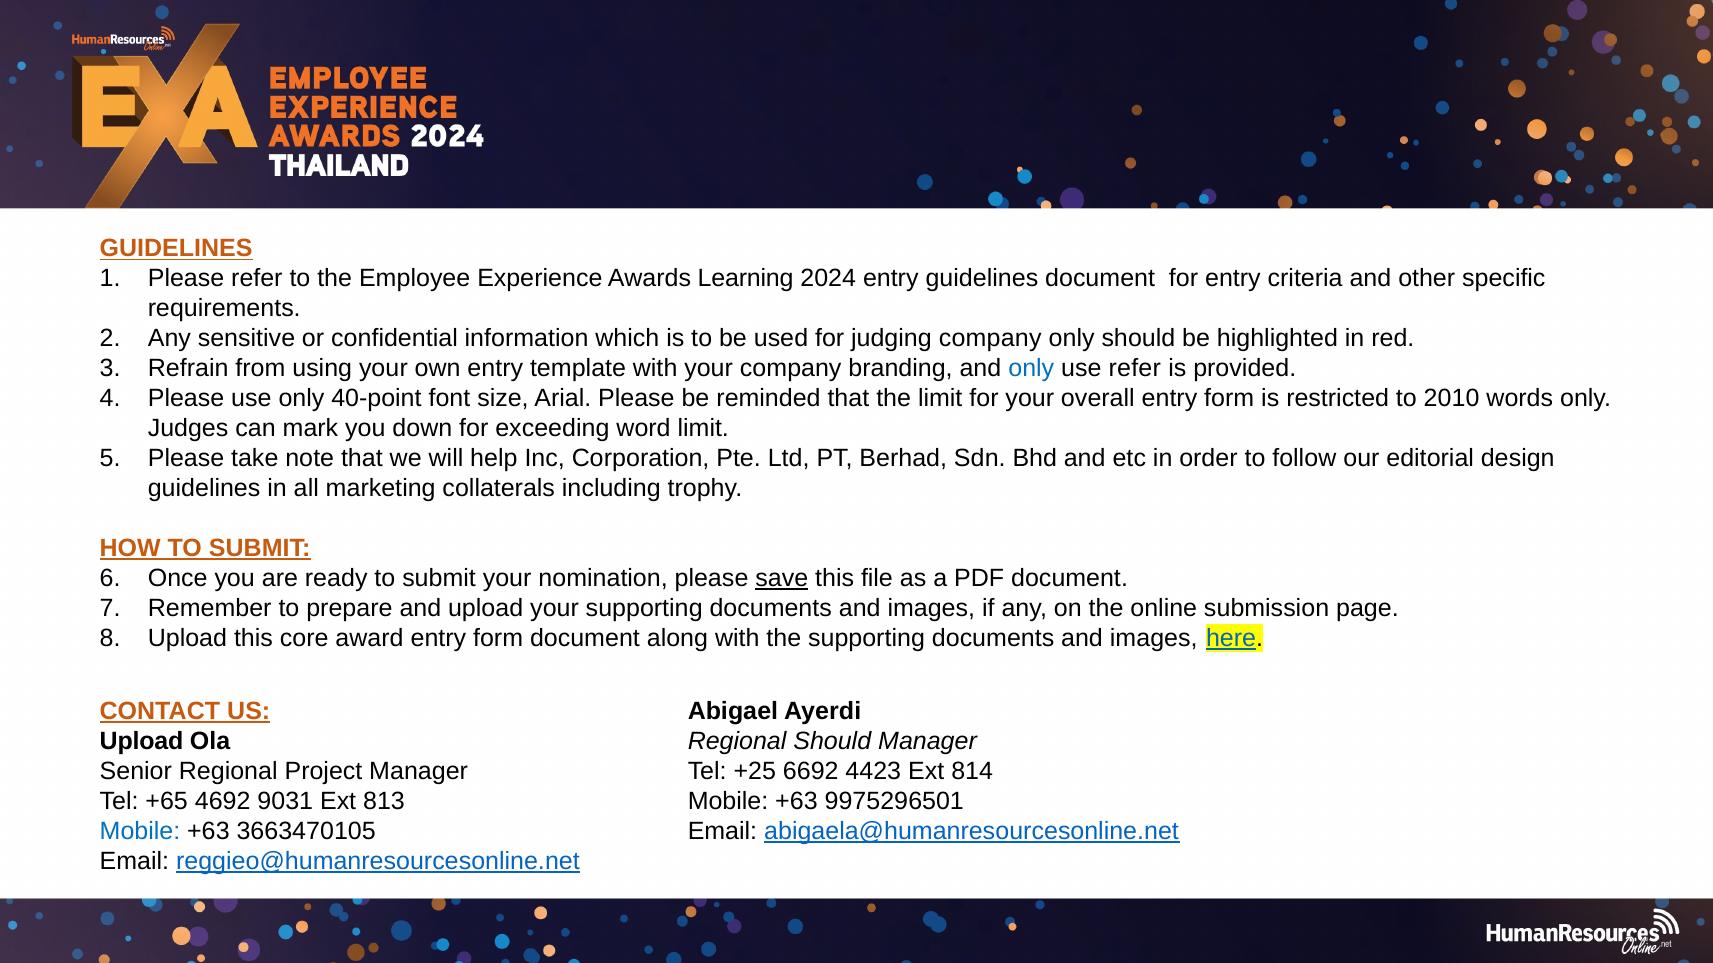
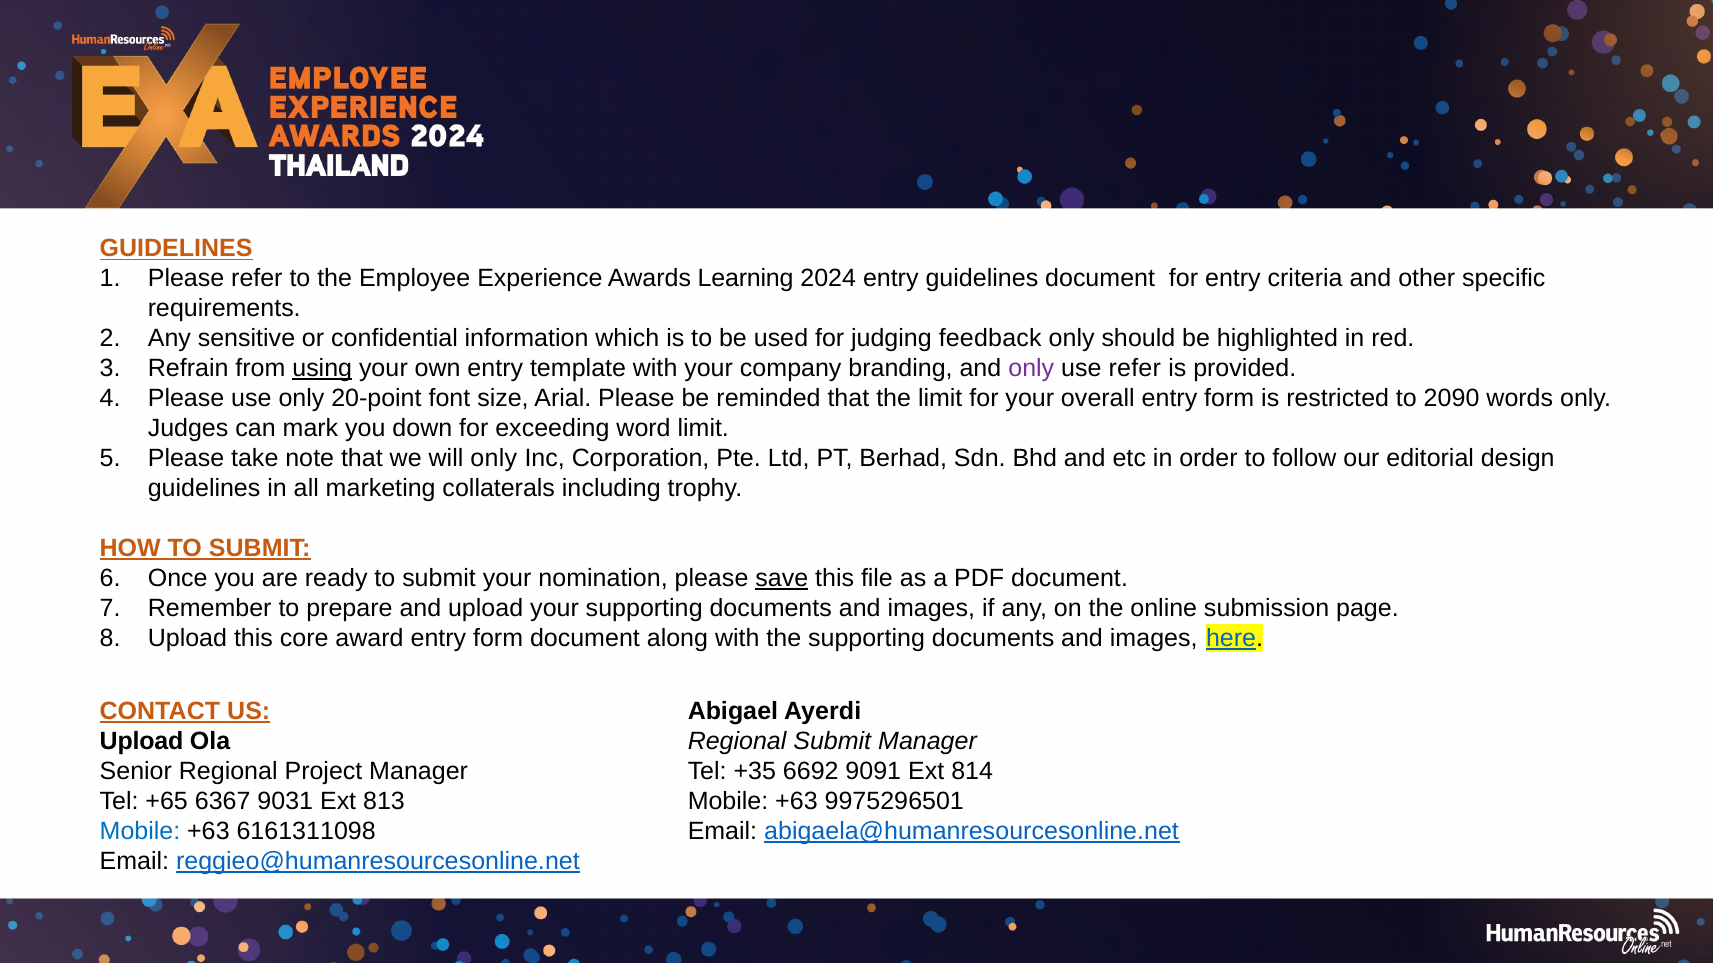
judging company: company -> feedback (990, 338)
using underline: none -> present (322, 368)
only colour: blue -> purple (1031, 368)
40-point: 40-point -> 20-point (376, 398)
2010: 2010 -> 2090 (1452, 398)
will help: help -> only (494, 458)
Regional Should: Should -> Submit (832, 741)
+25: +25 -> +35 (755, 771)
4423: 4423 -> 9091 (873, 771)
4692: 4692 -> 6367 (223, 801)
3663470105: 3663470105 -> 6161311098 (306, 831)
